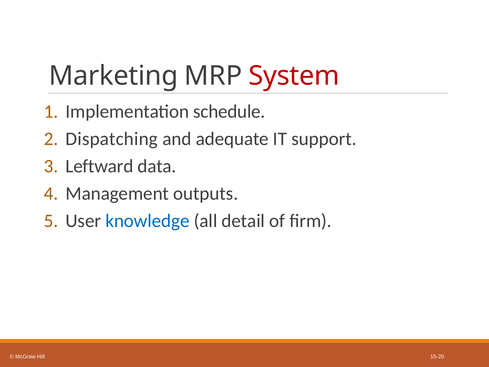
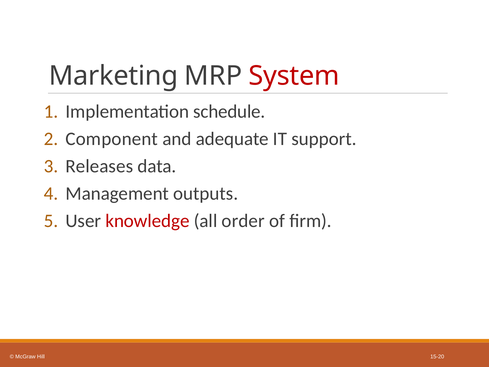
Dispatching: Dispatching -> Component (112, 139)
Leftward: Leftward -> Releases (99, 166)
knowledge colour: blue -> red (147, 221)
detail: detail -> order (243, 221)
